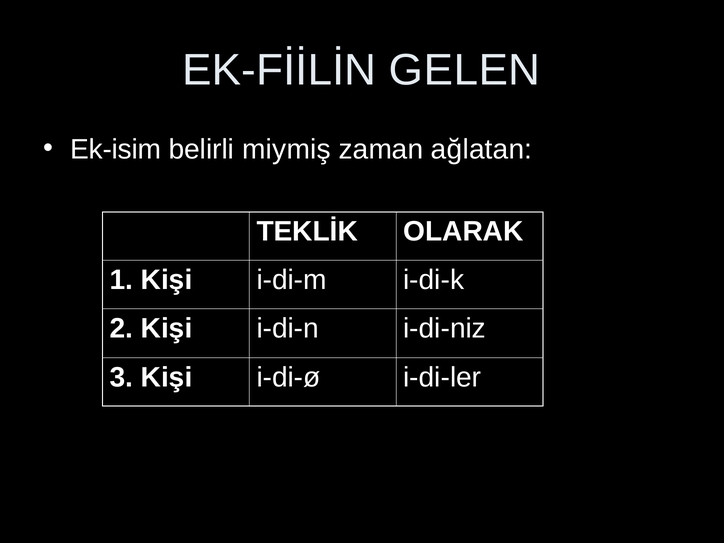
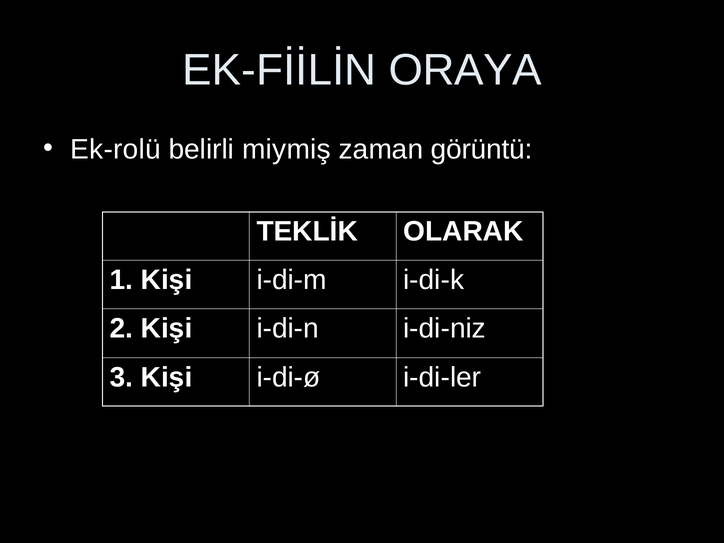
GELEN: GELEN -> ORAYA (465, 70)
Ek-isim: Ek-isim -> Ek-rolü (116, 149)
ağlatan: ağlatan -> görüntü (482, 149)
